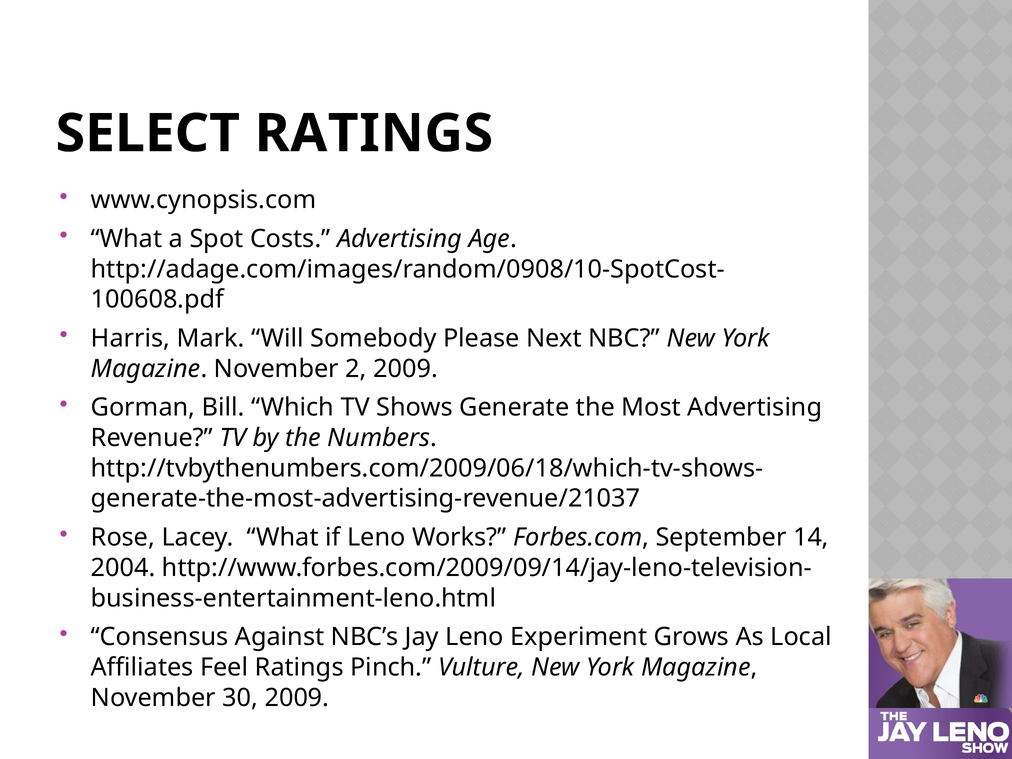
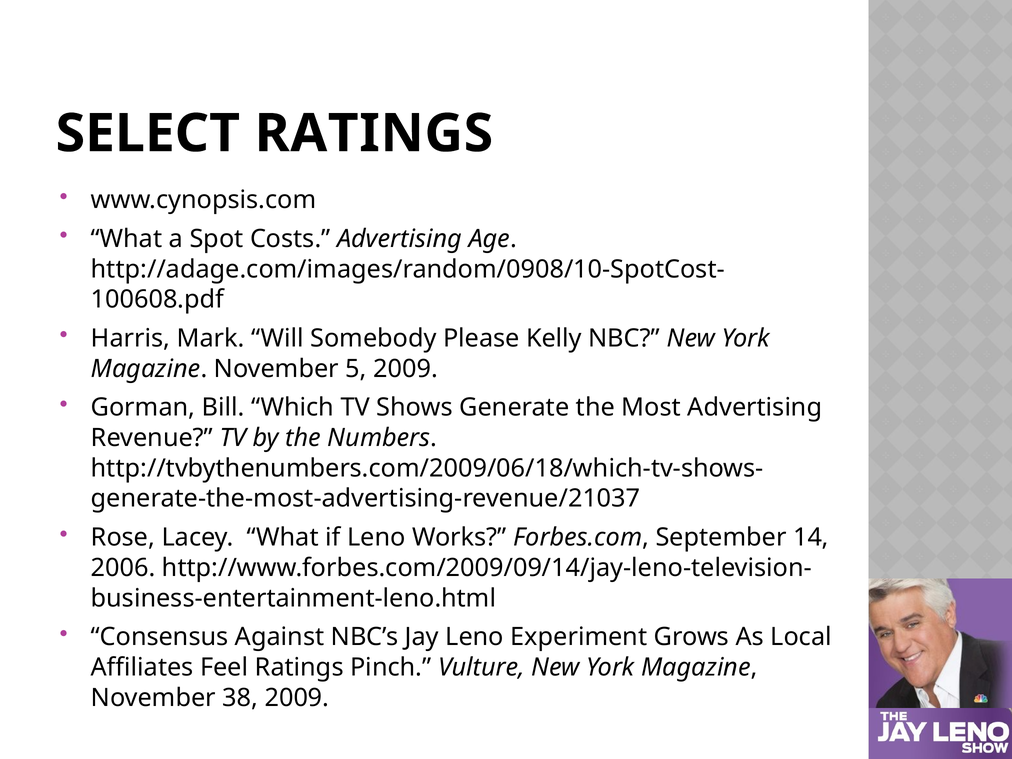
Next: Next -> Kelly (554, 338)
2: 2 -> 5 (356, 369)
2004: 2004 -> 2006 (123, 568)
30: 30 -> 38 (240, 698)
